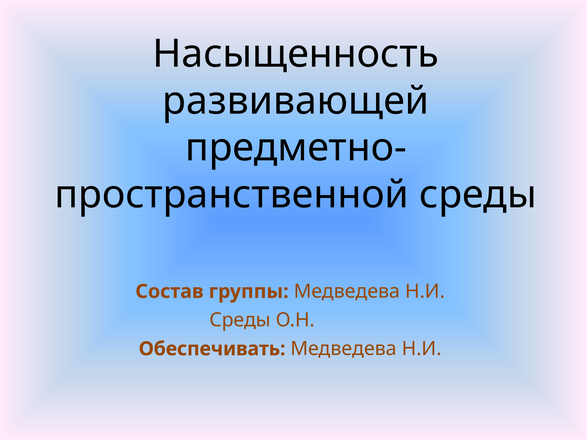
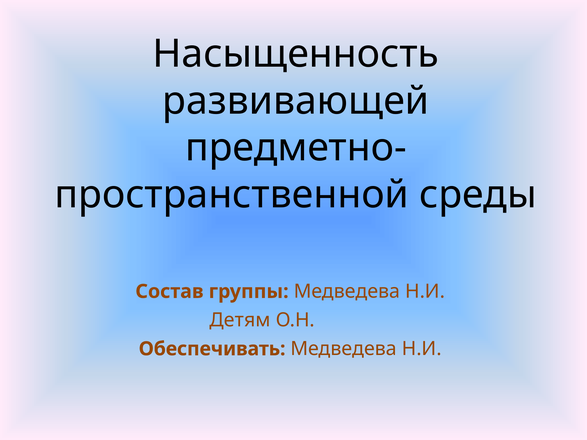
Среды: Среды -> Детям (240, 320)
